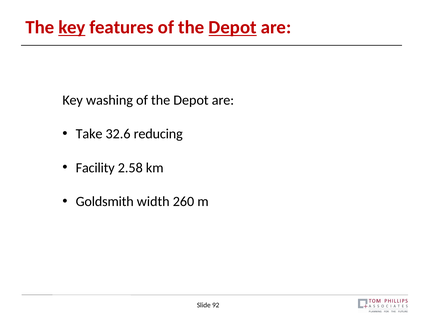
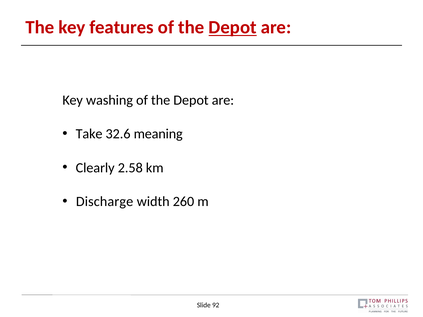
key underline: present -> none (72, 27)
reducing: reducing -> meaning (158, 134)
Facility: Facility -> Clearly (95, 168)
Goldsmith: Goldsmith -> Discharge (105, 202)
